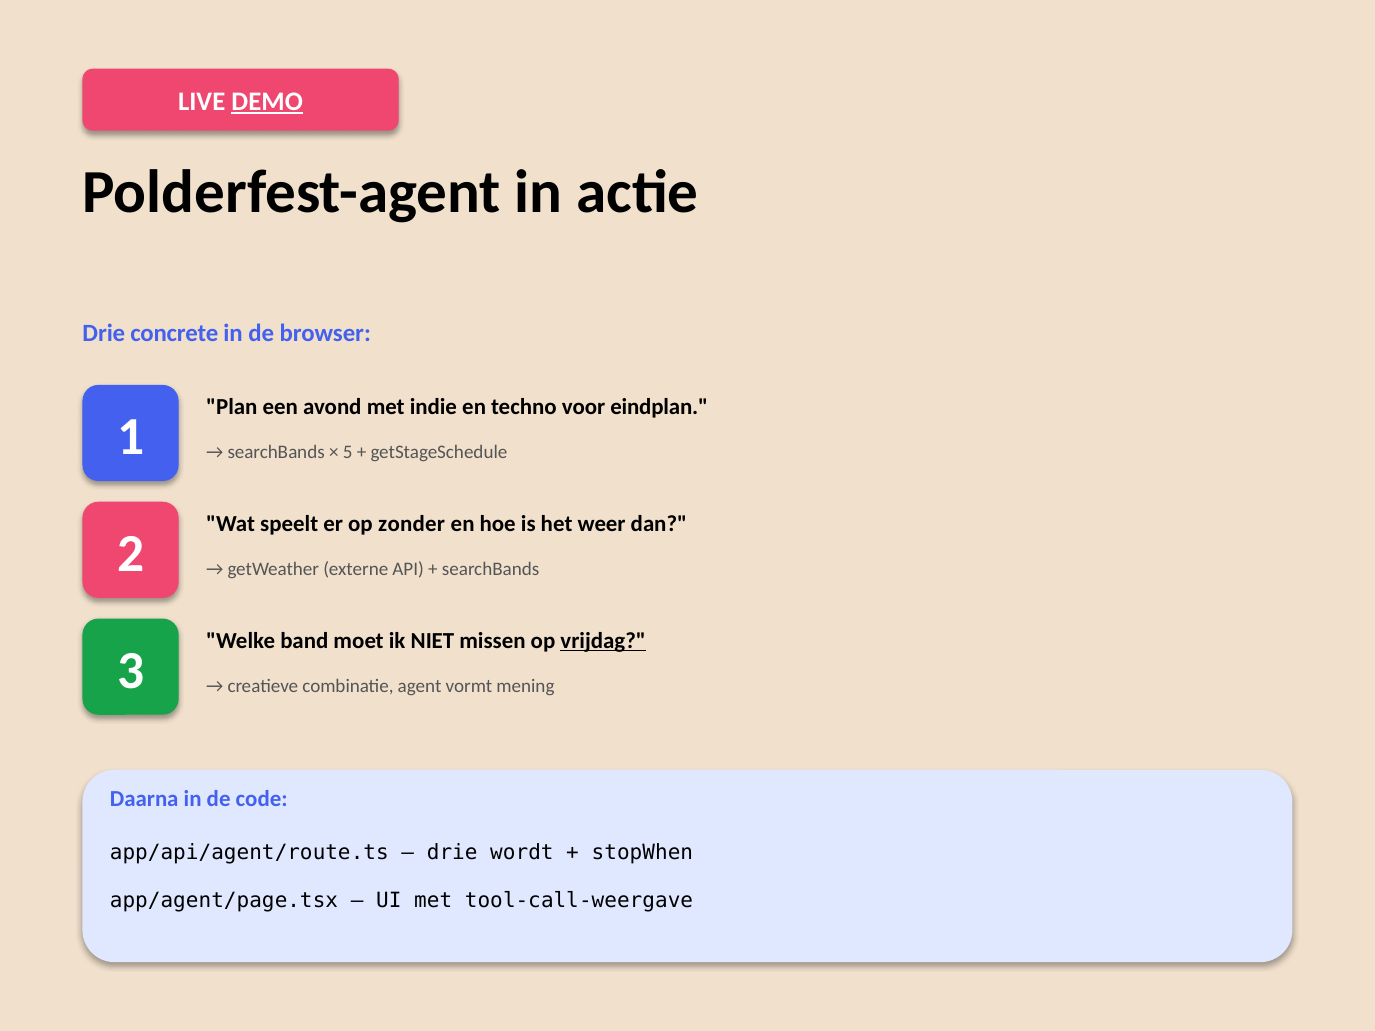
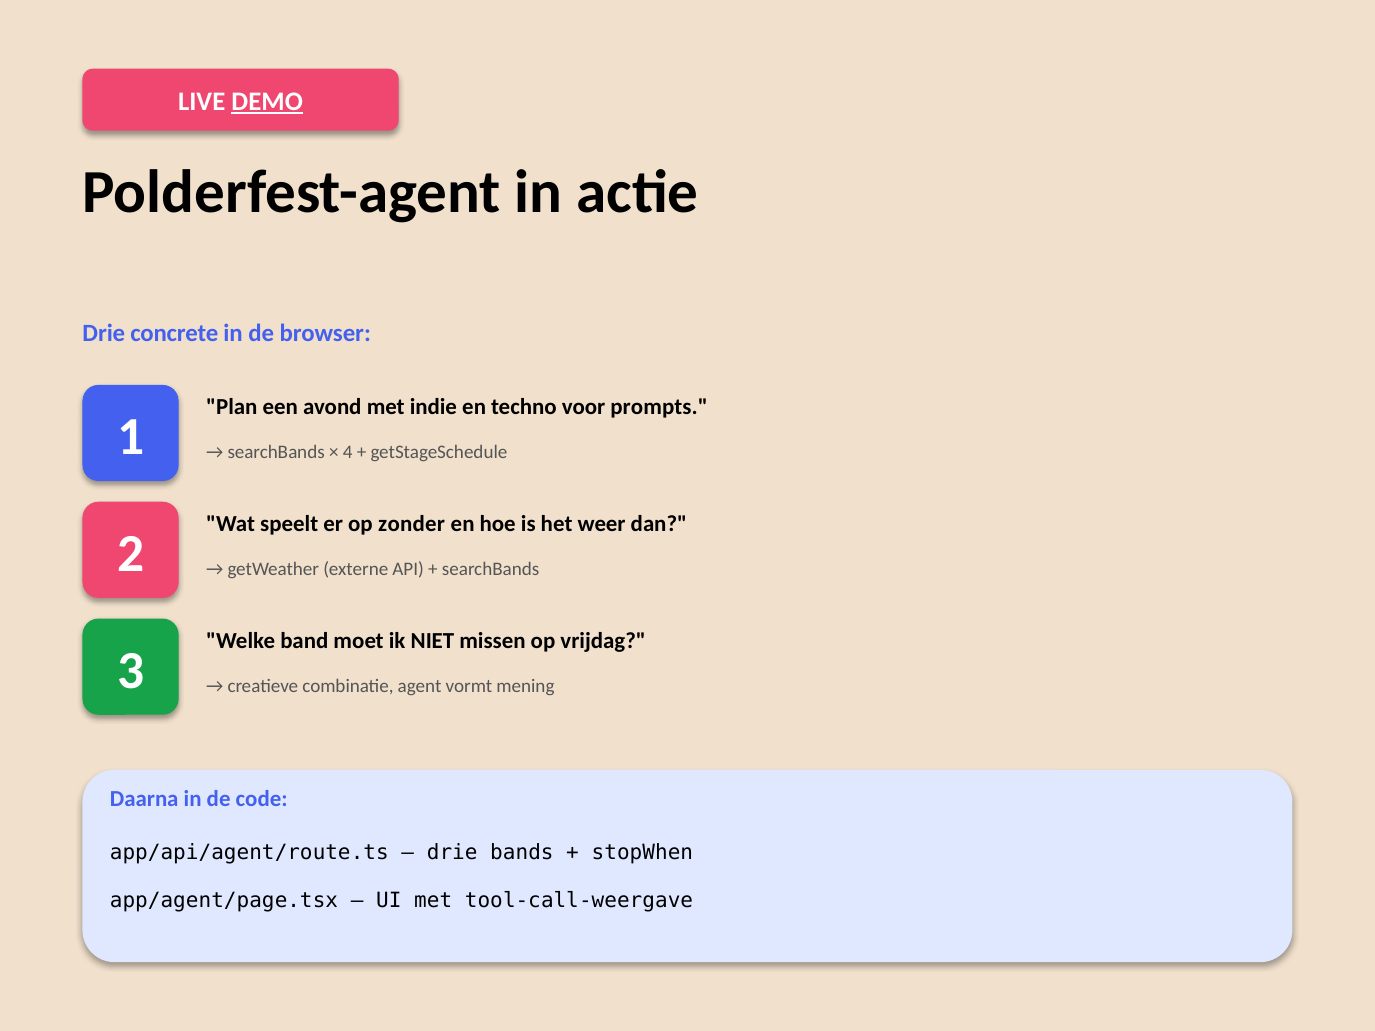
eindplan: eindplan -> prompts (659, 407)
5: 5 -> 4 (348, 453)
vrijdag underline: present -> none (603, 641)
wordt: wordt -> bands (522, 853)
